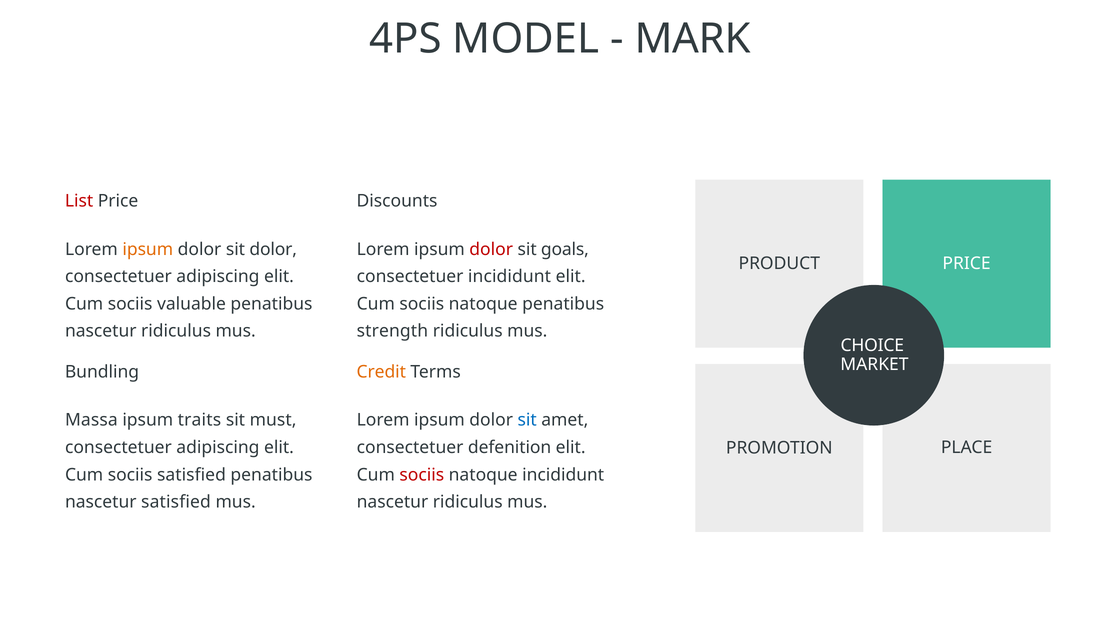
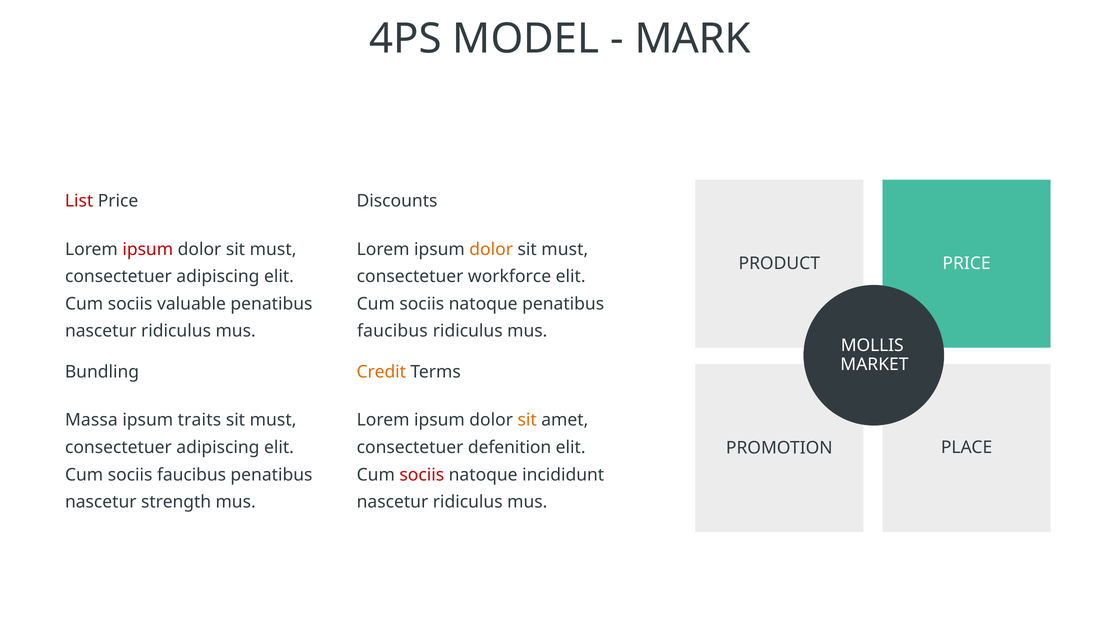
ipsum colour: orange -> red (148, 249)
dolor: dolor -> must (273, 249)
dolor colour: red -> orange (491, 249)
goals: goals -> must (565, 249)
consectetuer incididunt: incididunt -> workforce (510, 277)
strength: strength -> faucibus (392, 331)
CHOICE: CHOICE -> MOLLIS (872, 346)
sit colour: blue -> orange (527, 420)
sociis satisfied: satisfied -> faucibus (192, 475)
nascetur satisfied: satisfied -> strength (176, 502)
